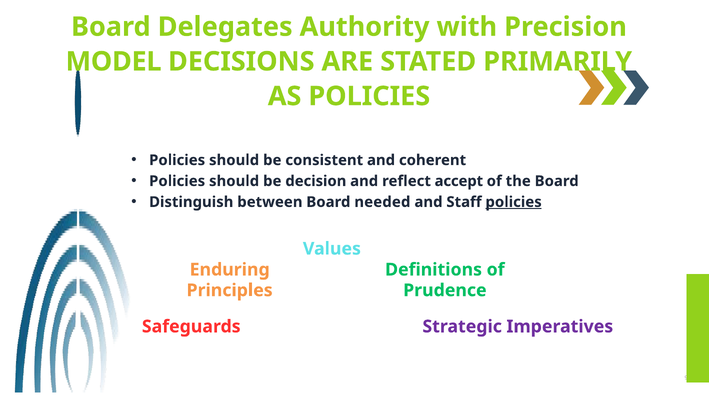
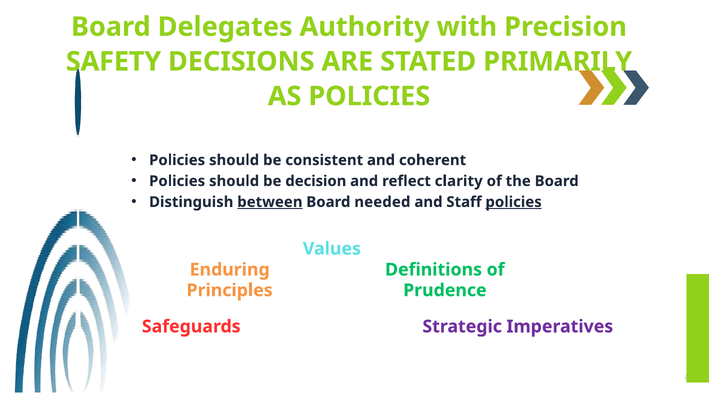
MODEL: MODEL -> SAFETY (114, 62)
accept: accept -> clarity (459, 181)
between underline: none -> present (270, 202)
